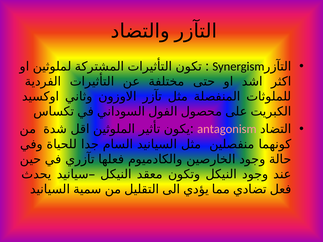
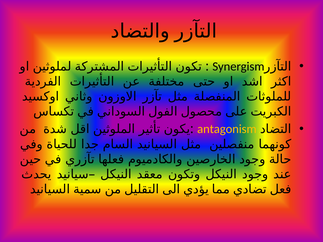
antagonism colour: pink -> yellow (227, 129)
